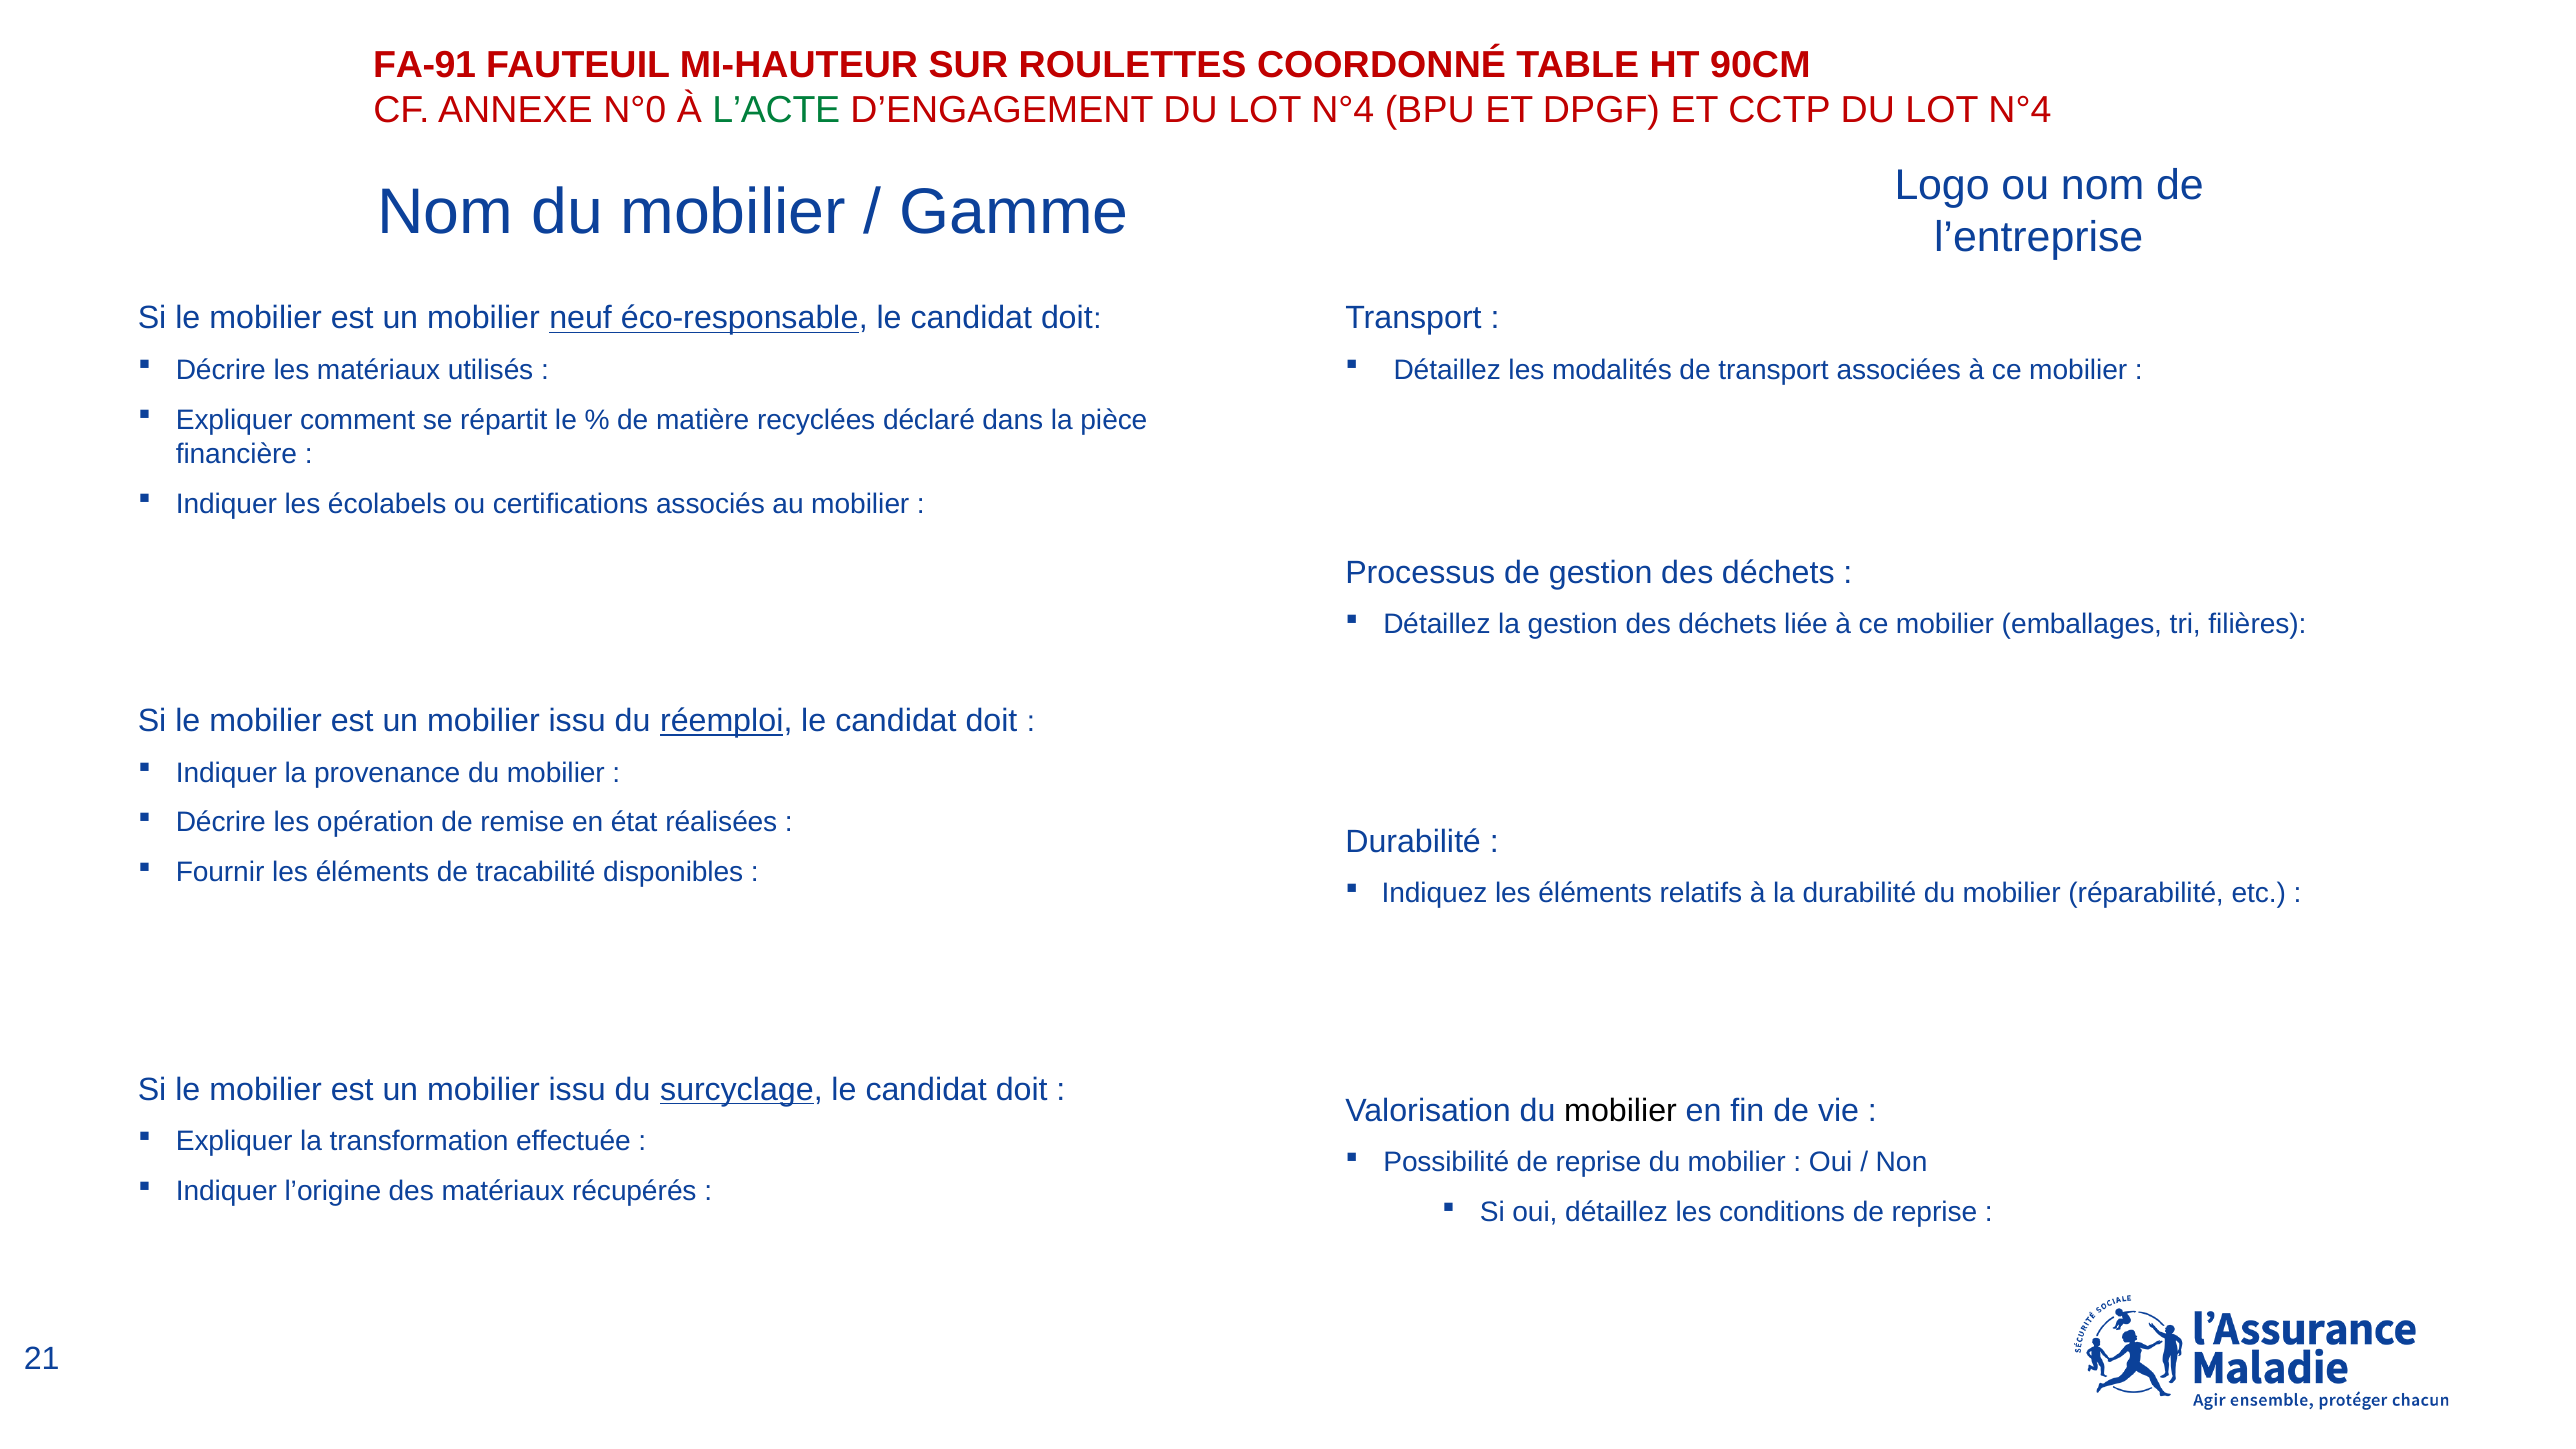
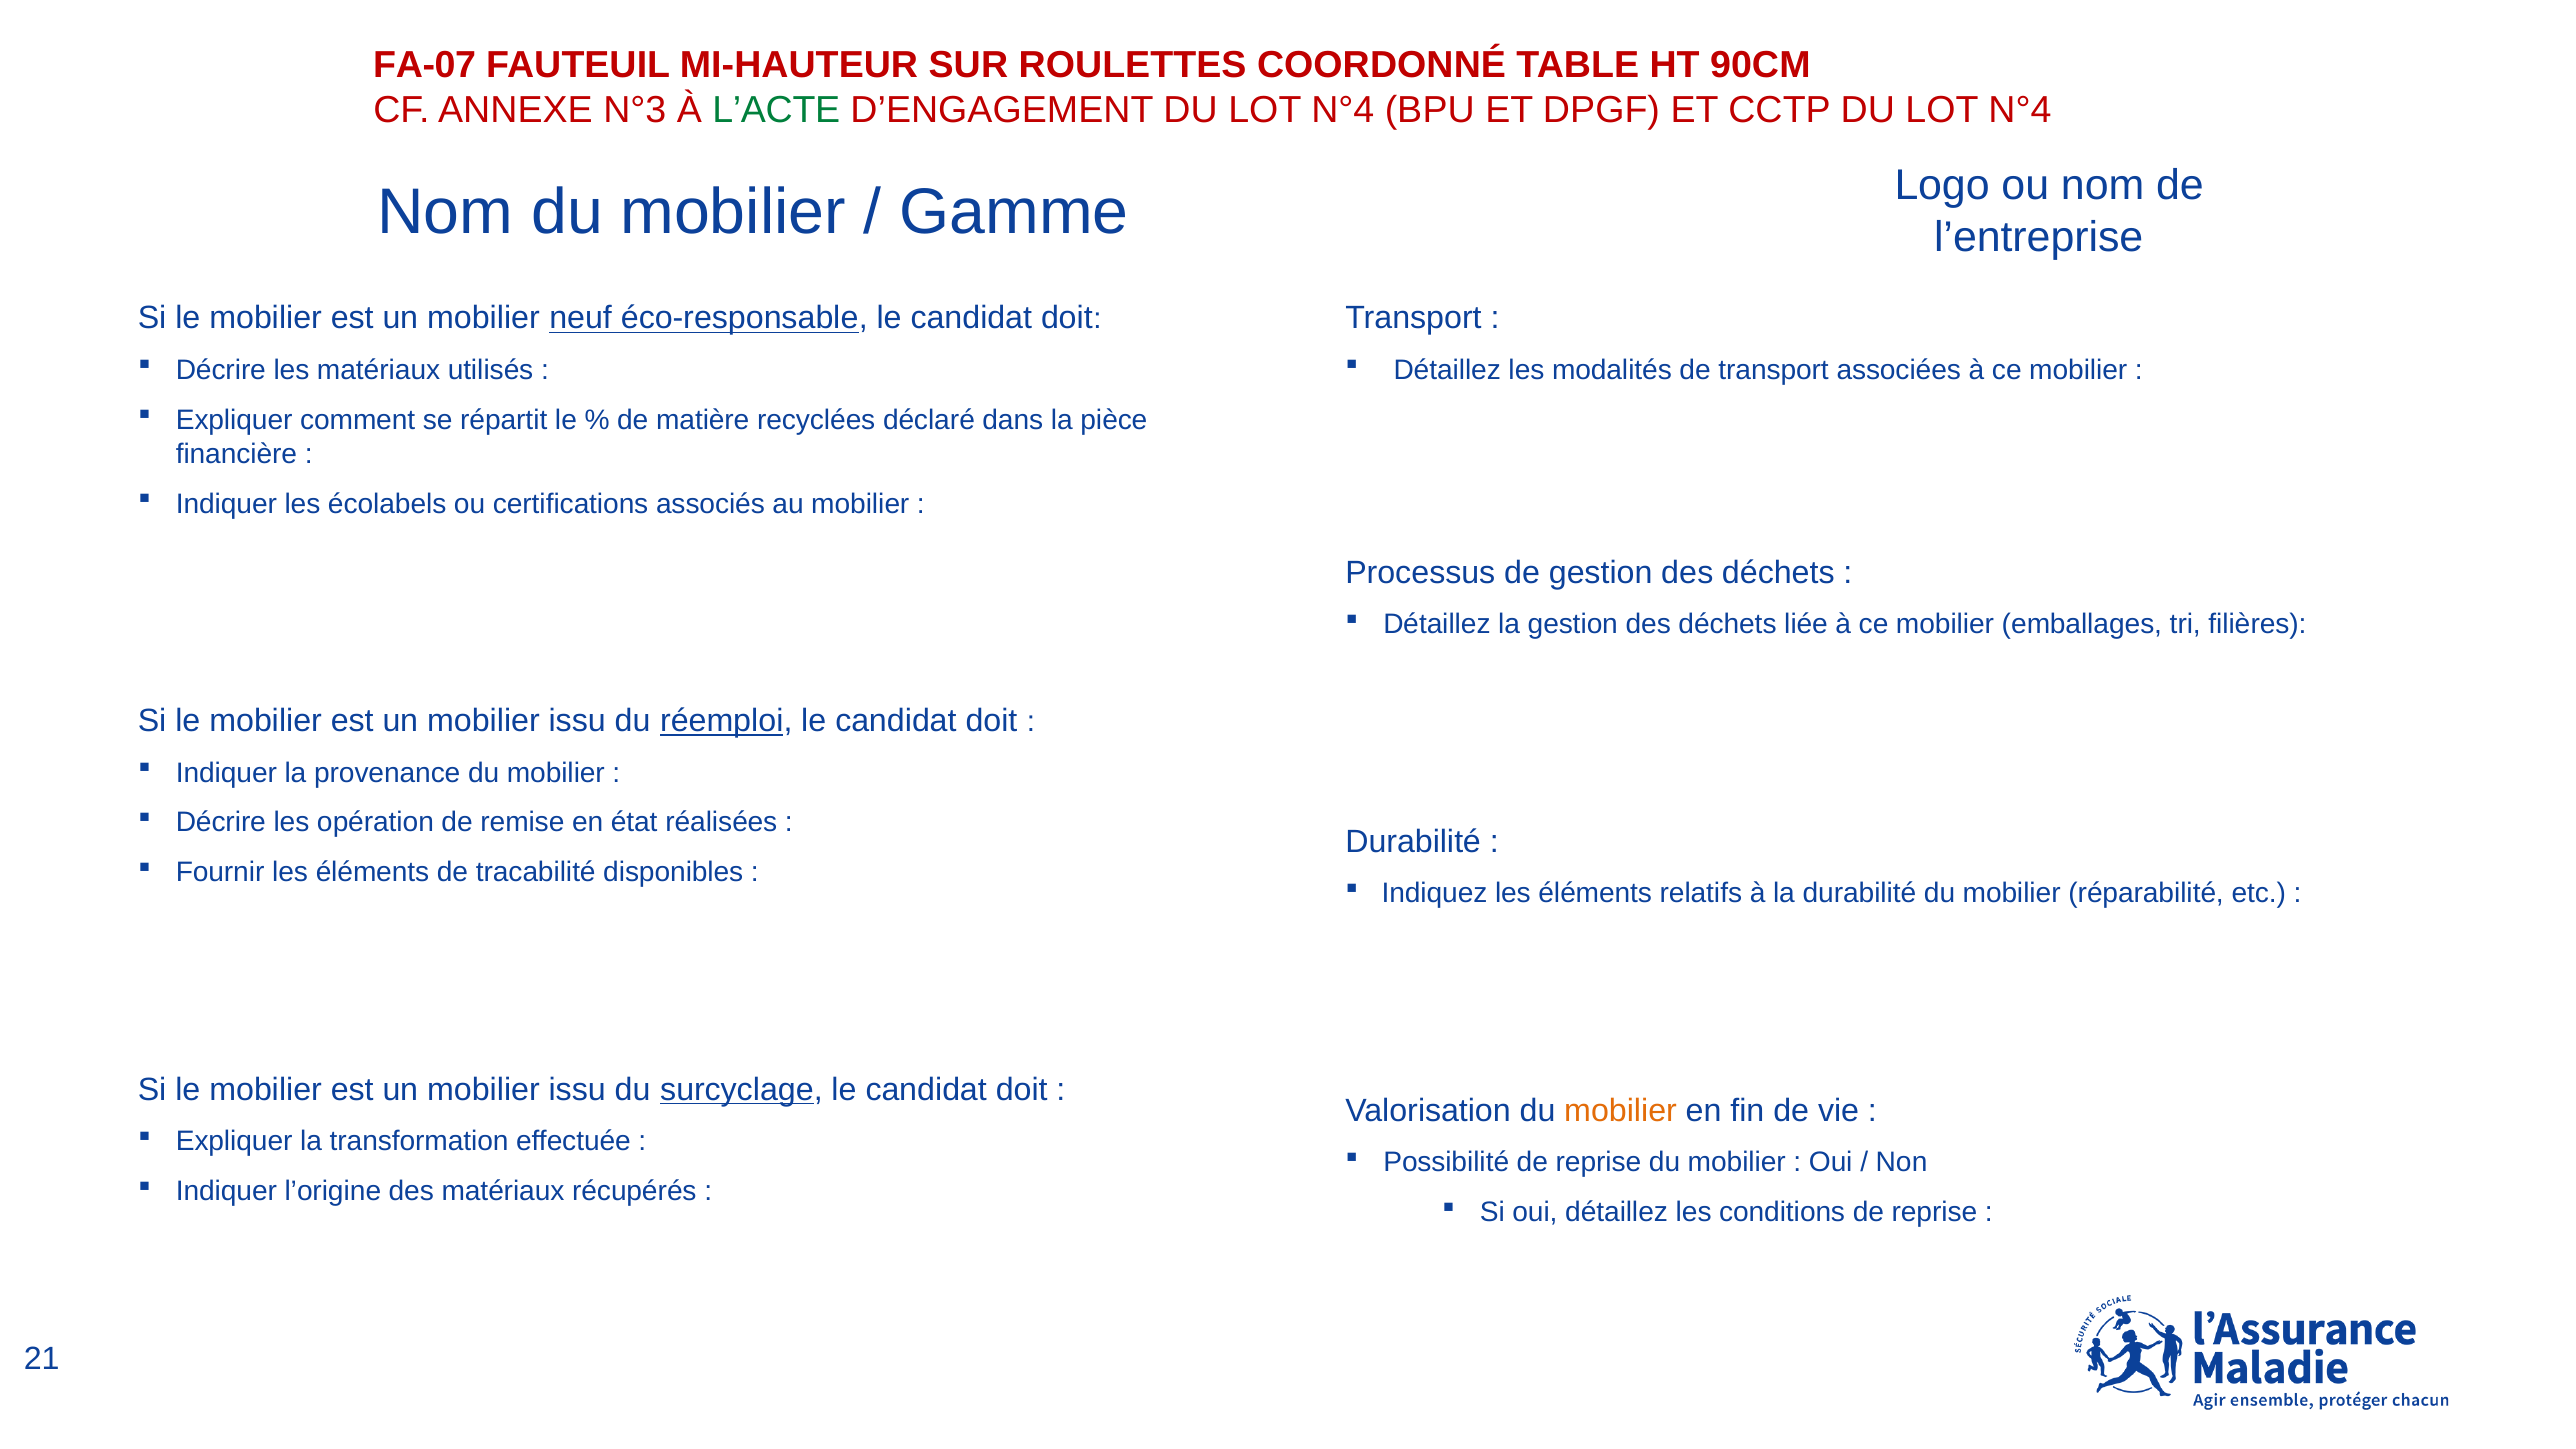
FA-91: FA-91 -> FA-07 (425, 65)
N°0: N°0 -> N°3 (635, 111)
mobilier colour: black -> orange (1621, 1110)
